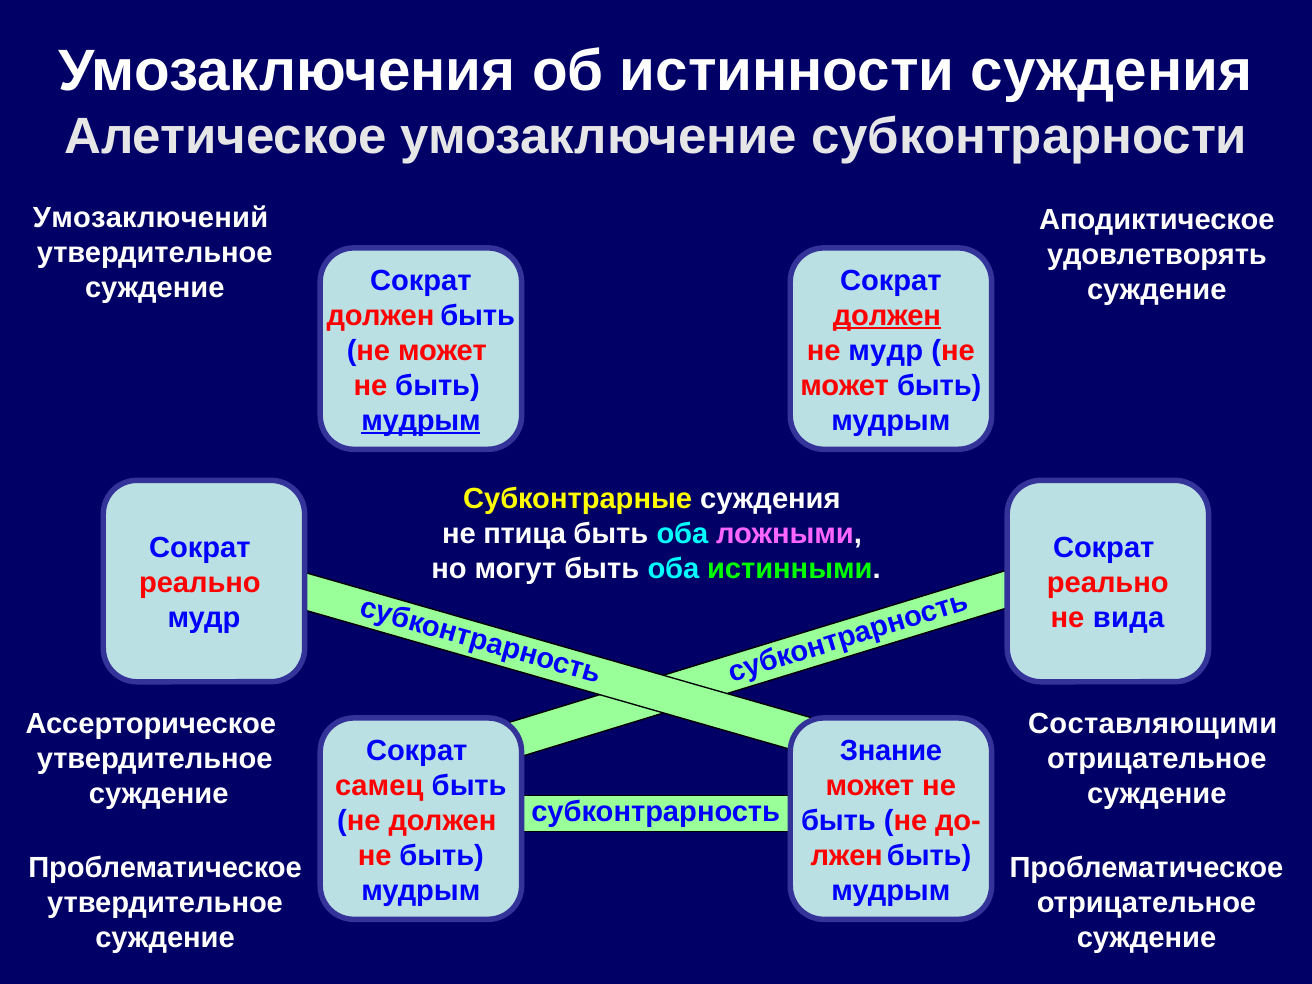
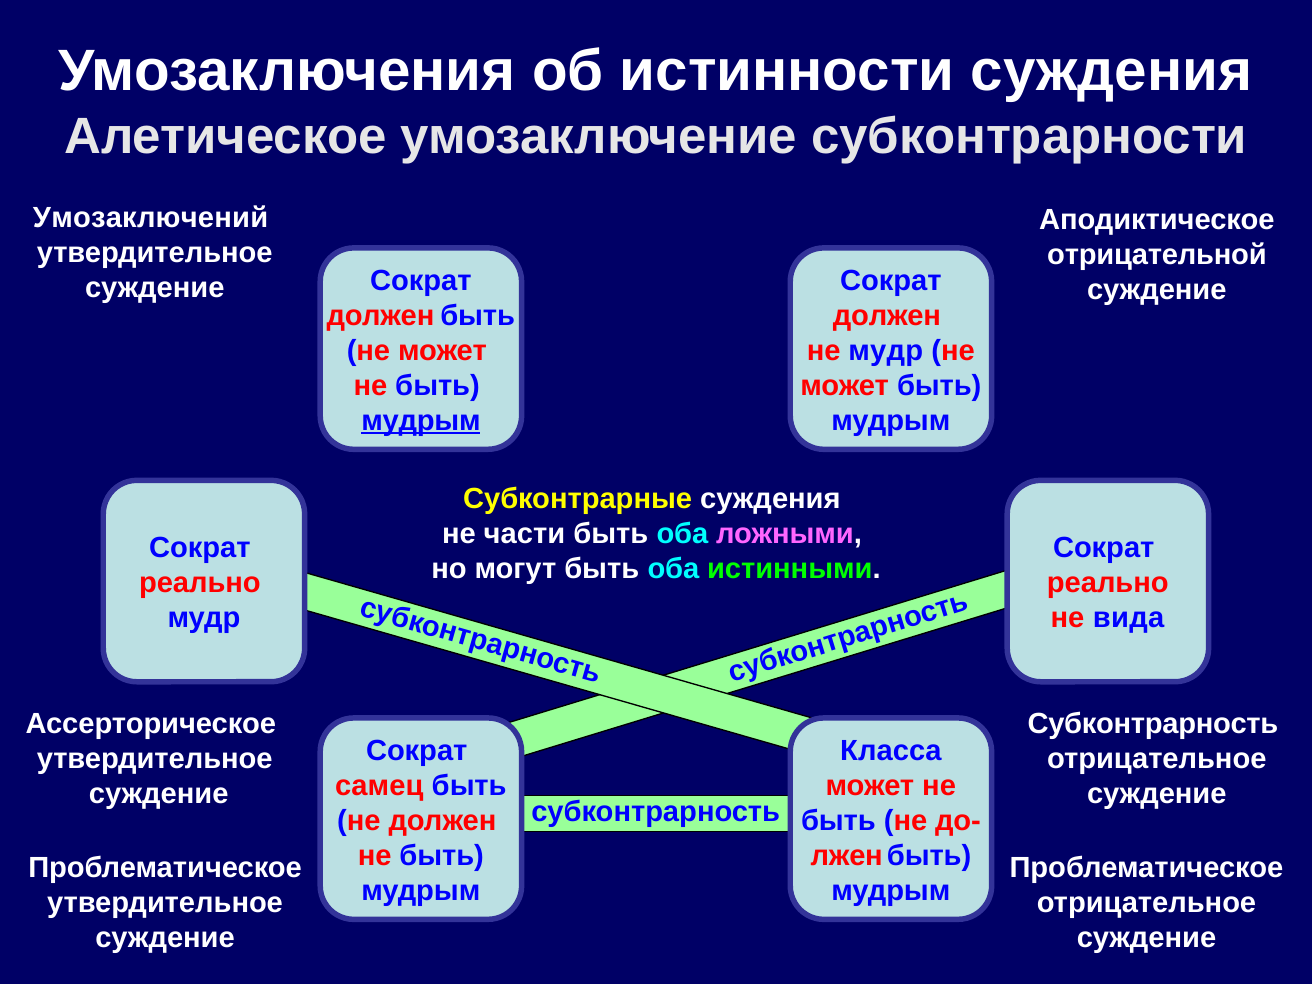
удовлетворять: удовлетворять -> отрицательной (1157, 255)
должен underline: present -> none (887, 316)
птица: птица -> части (525, 534)
Составляющими: Составляющими -> Субконтрарность (1153, 724)
Знание: Знание -> Класса (891, 751)
